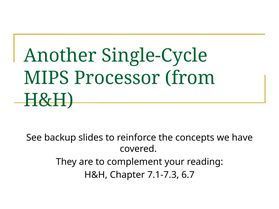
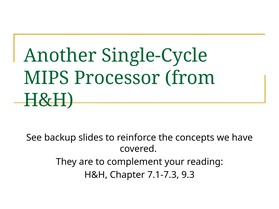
6.7: 6.7 -> 9.3 (188, 175)
